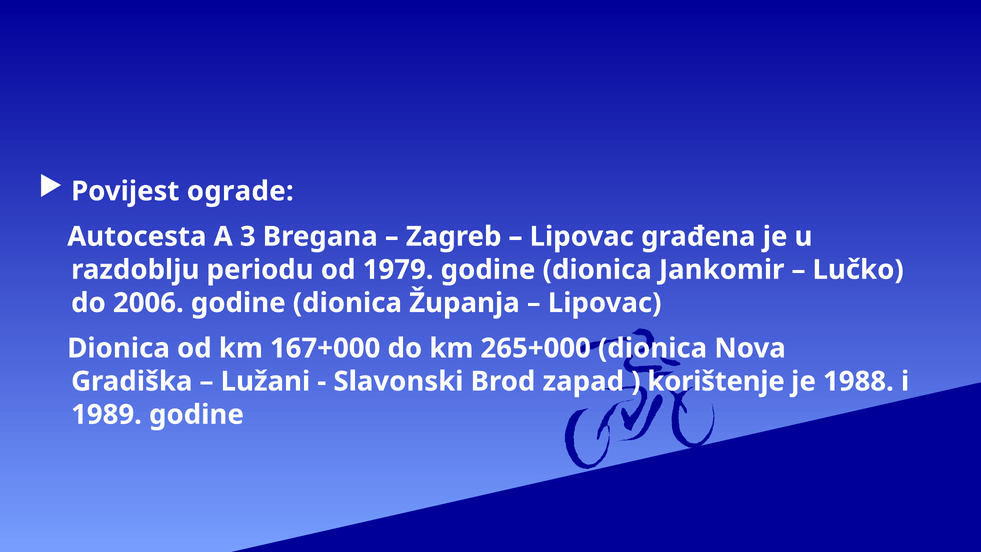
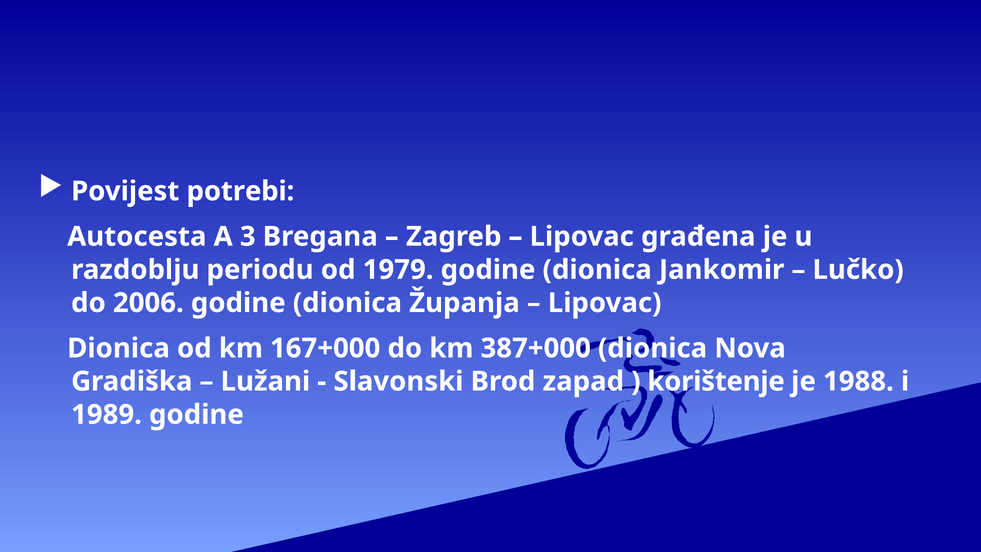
ograde: ograde -> potrebi (240, 191)
265+000: 265+000 -> 387+000 (536, 348)
